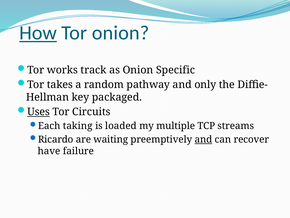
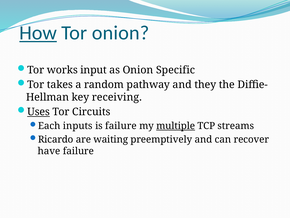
track: track -> input (94, 70)
only: only -> they (205, 84)
packaged: packaged -> receiving (117, 97)
taking: taking -> inputs (78, 126)
is loaded: loaded -> failure (121, 126)
multiple underline: none -> present (176, 126)
and underline: present -> none (203, 139)
